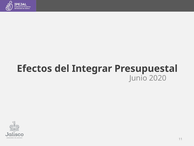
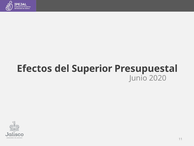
Integrar: Integrar -> Superior (92, 68)
